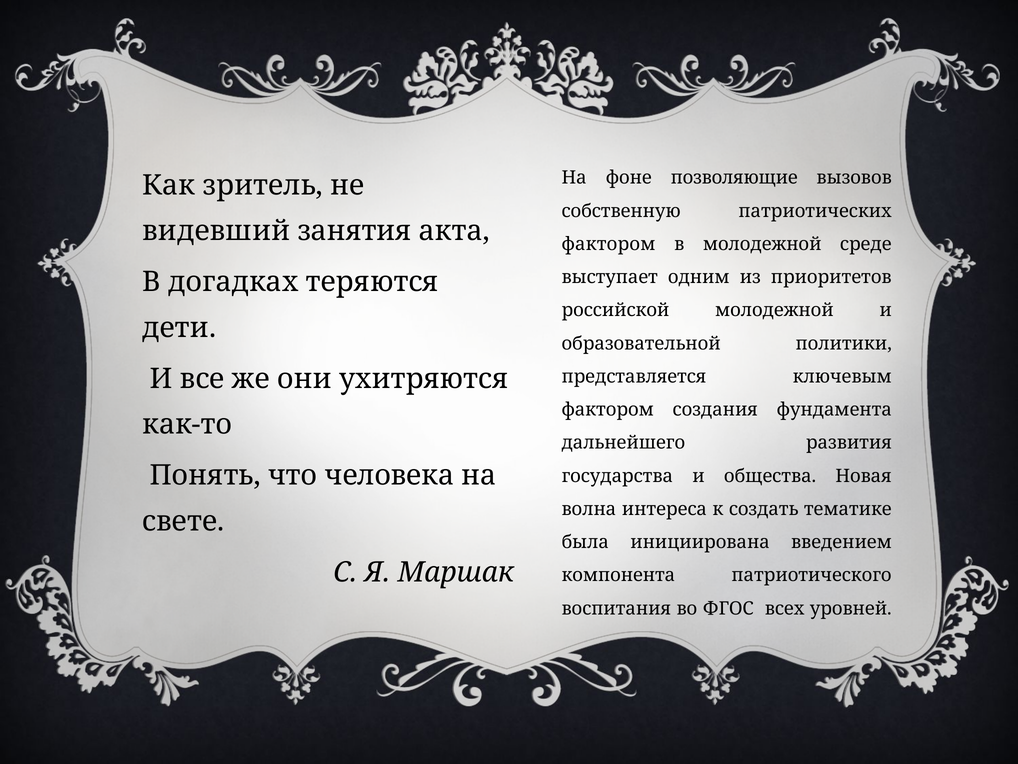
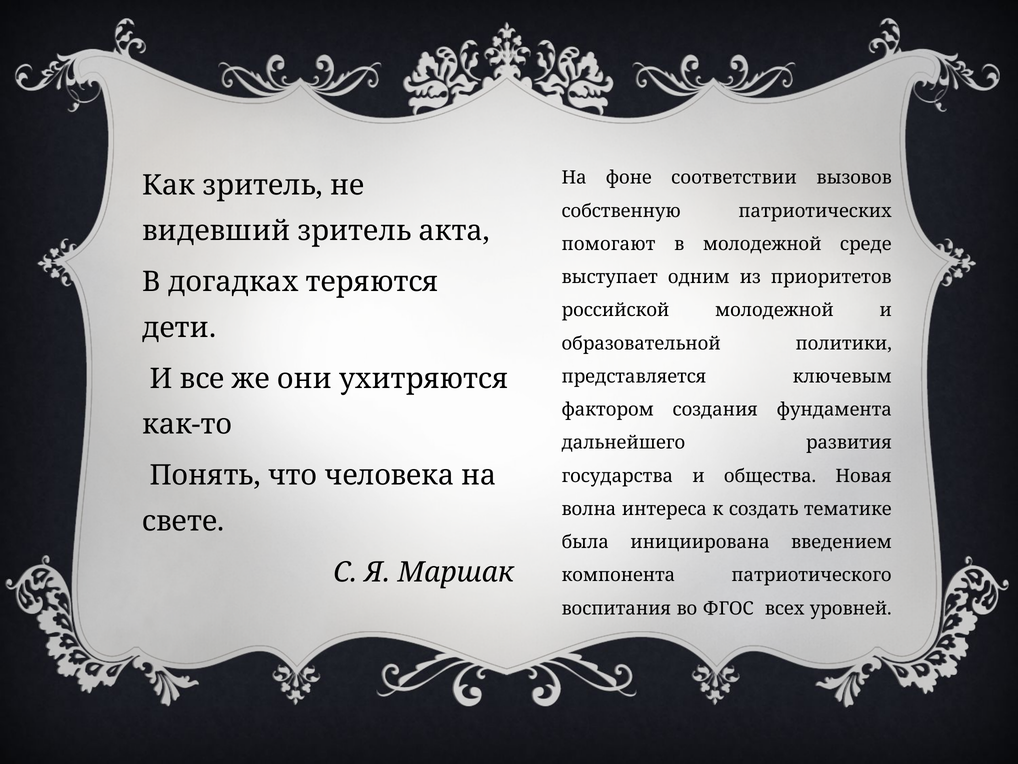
позволяющие: позволяющие -> соответствии (734, 178)
видевший занятия: занятия -> зритель (354, 231)
фактором: фактором -> помогают (609, 244)
